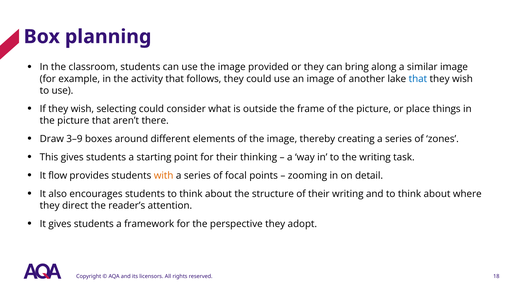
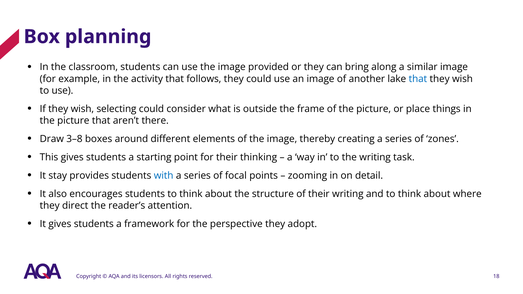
3–9: 3–9 -> 3–8 (74, 139)
flow: flow -> stay (58, 176)
with colour: orange -> blue (164, 176)
